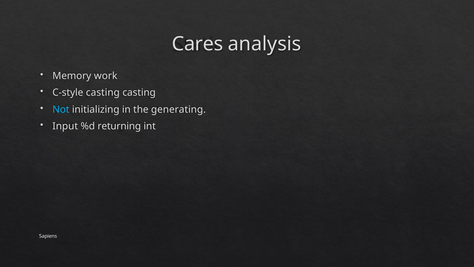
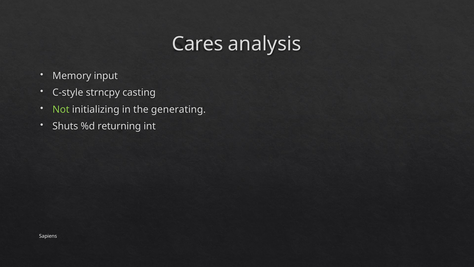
work: work -> input (106, 76)
C-style casting: casting -> strncpy (103, 93)
Not colour: light blue -> light green (61, 109)
Input: Input -> Shuts (65, 126)
